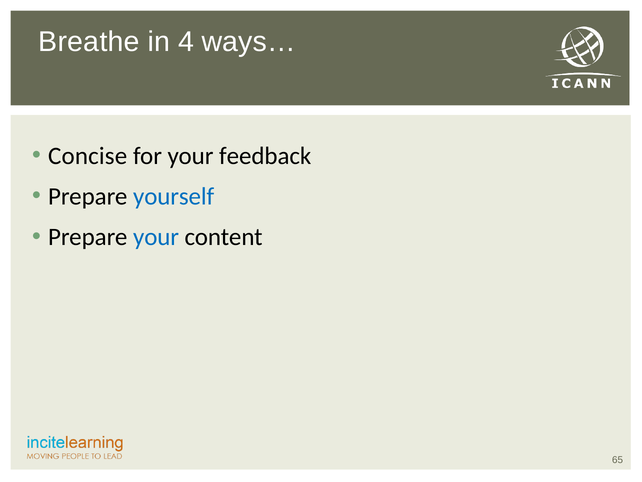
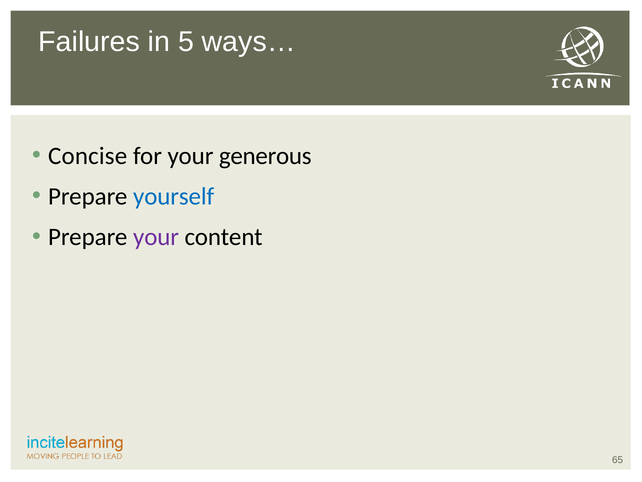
Breathe: Breathe -> Failures (89, 42)
4: 4 -> 5 (186, 42)
feedback: feedback -> generous (265, 156)
your colour: blue -> purple (156, 237)
